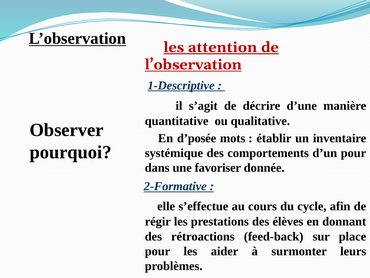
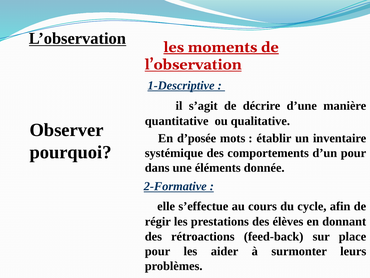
attention: attention -> moments (223, 47)
favoriser: favoriser -> éléments (218, 168)
